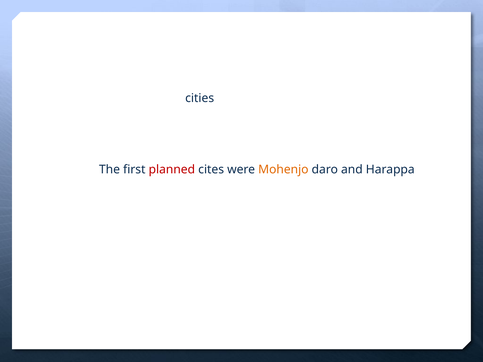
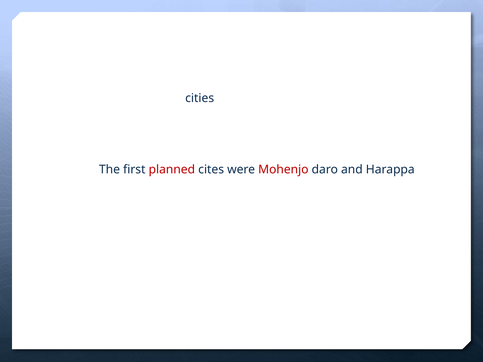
Mohenjo colour: orange -> red (283, 170)
